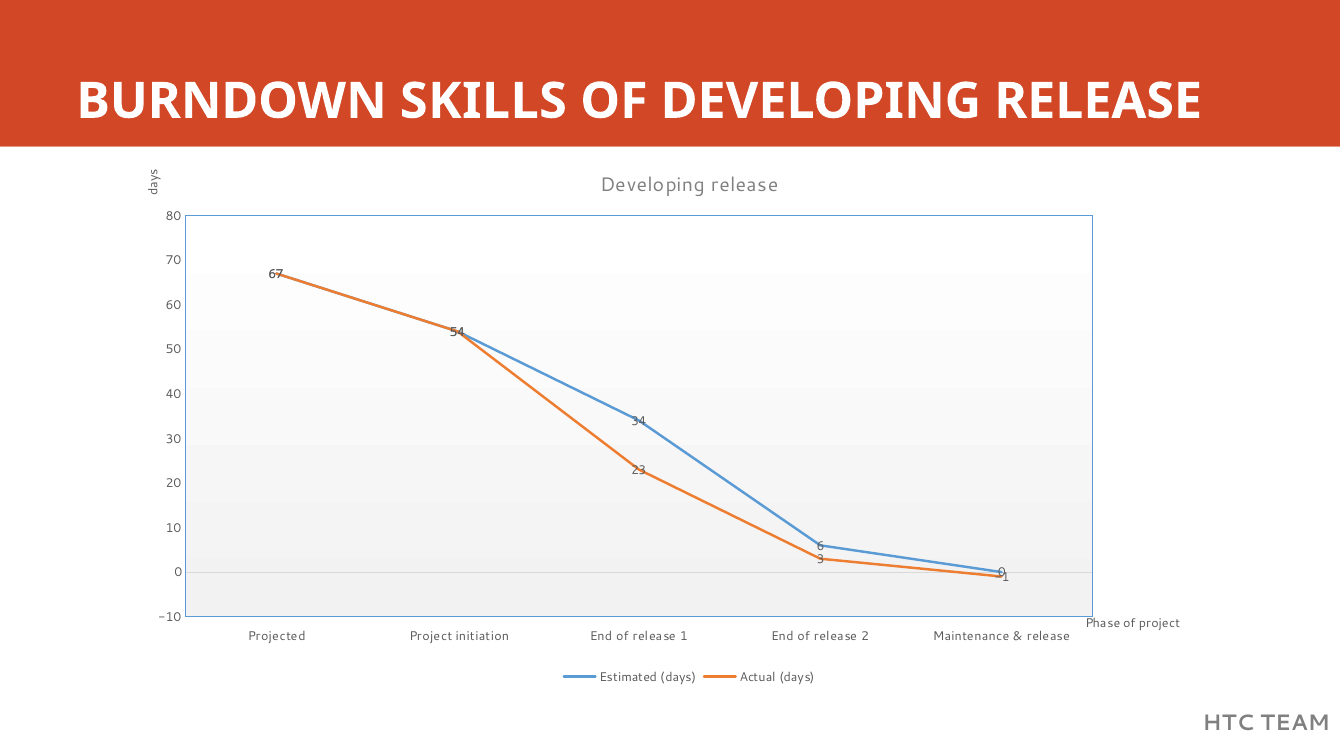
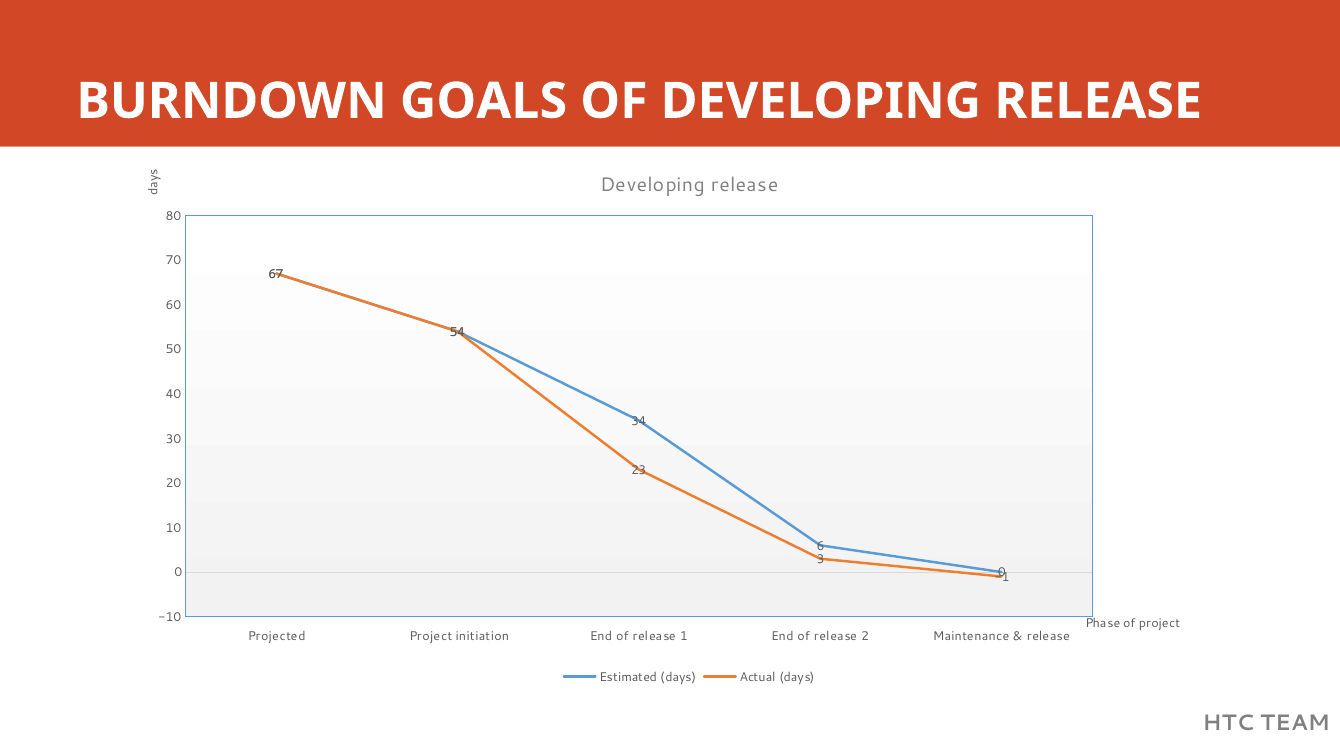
SKILLS: SKILLS -> GOALS (484, 101)
